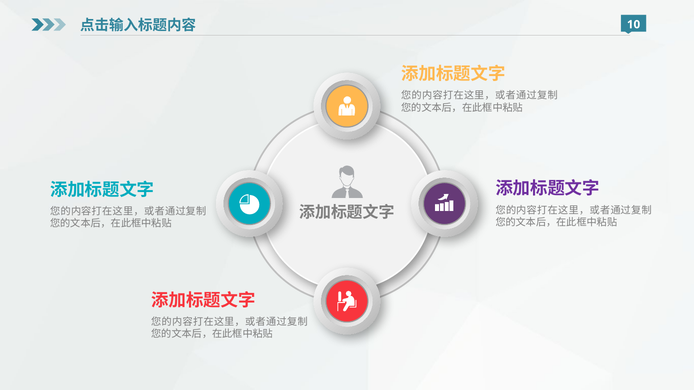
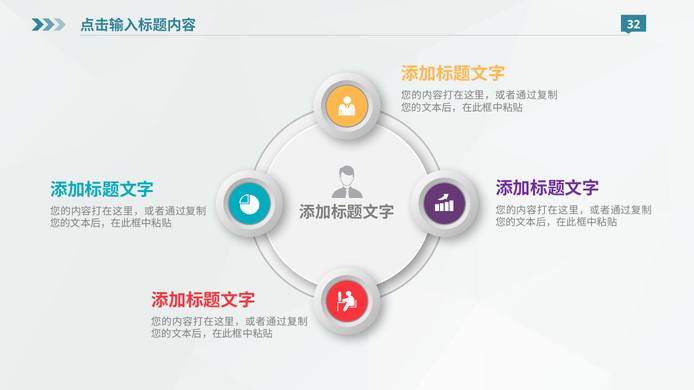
10: 10 -> 32 (634, 25)
